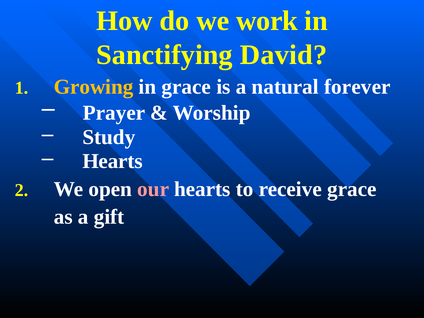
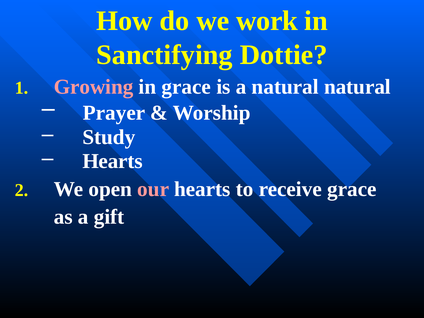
David: David -> Dottie (284, 55)
Growing colour: yellow -> pink (94, 87)
natural forever: forever -> natural (357, 87)
